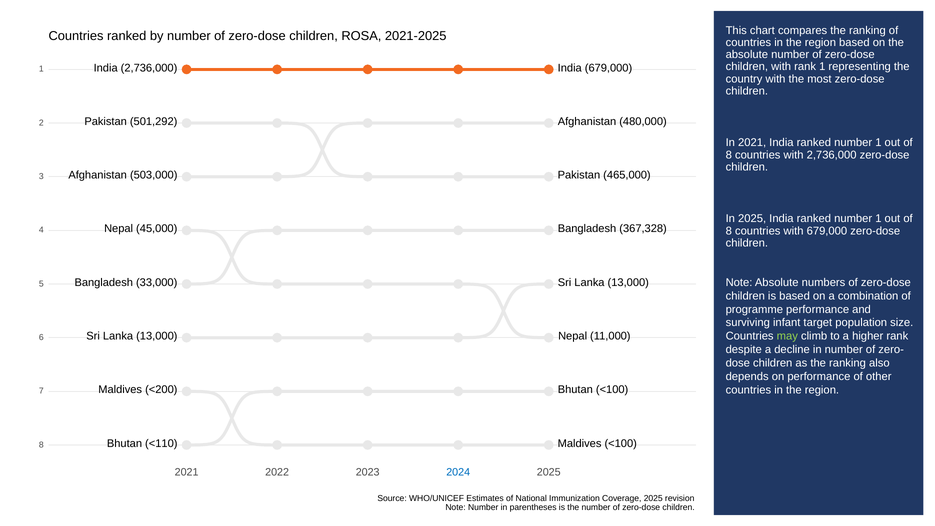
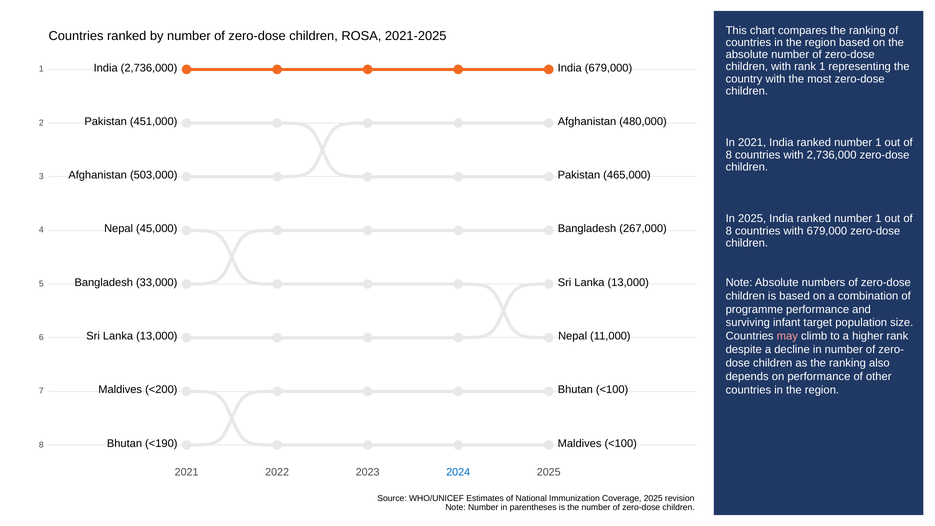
501,292: 501,292 -> 451,000 (154, 121)
367,328: 367,328 -> 267,000 (643, 229)
may colour: light green -> pink (787, 336)
<110: <110 -> <190 (161, 443)
